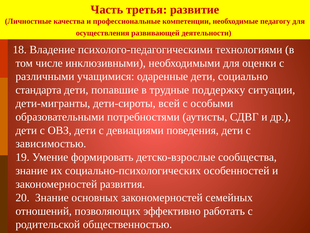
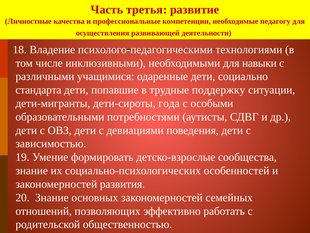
оценки: оценки -> навыки (259, 63)
всей: всей -> года (169, 103)
